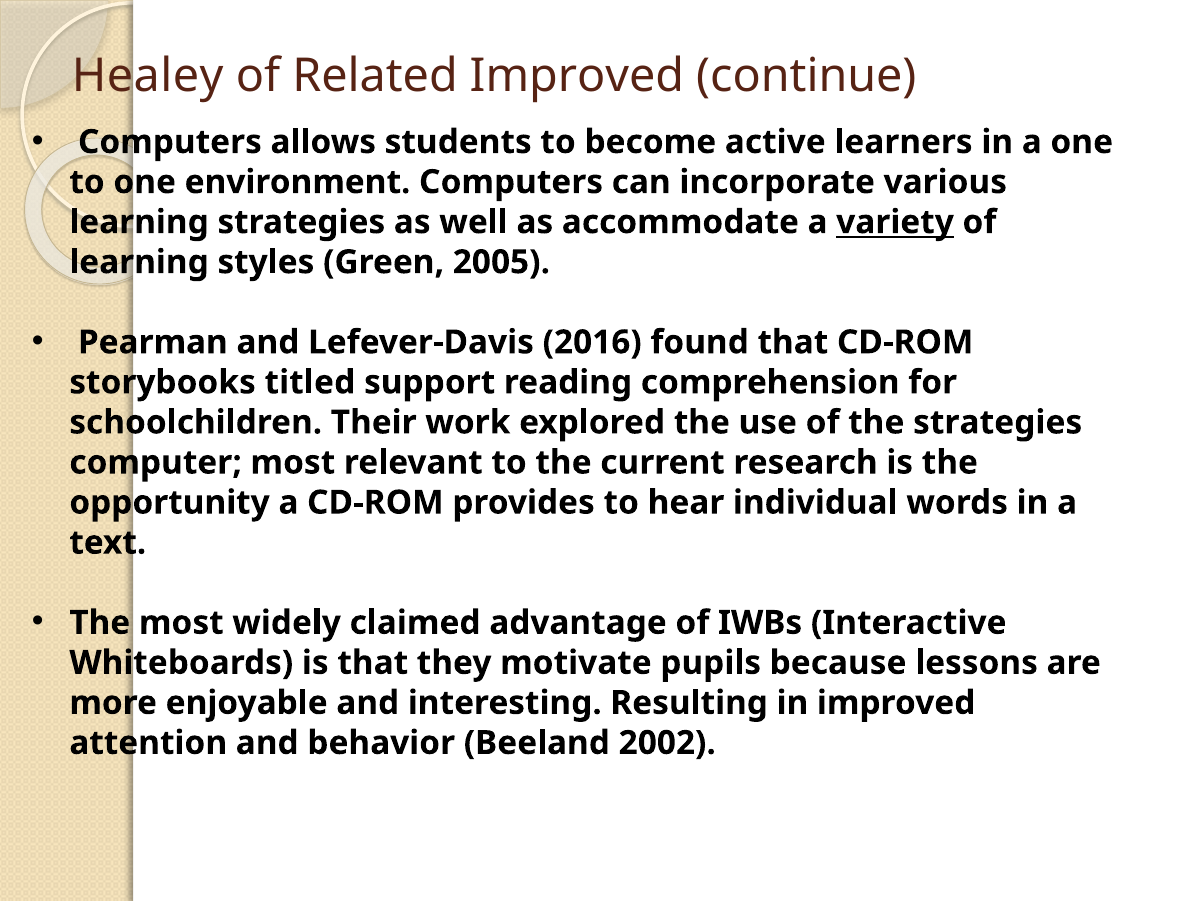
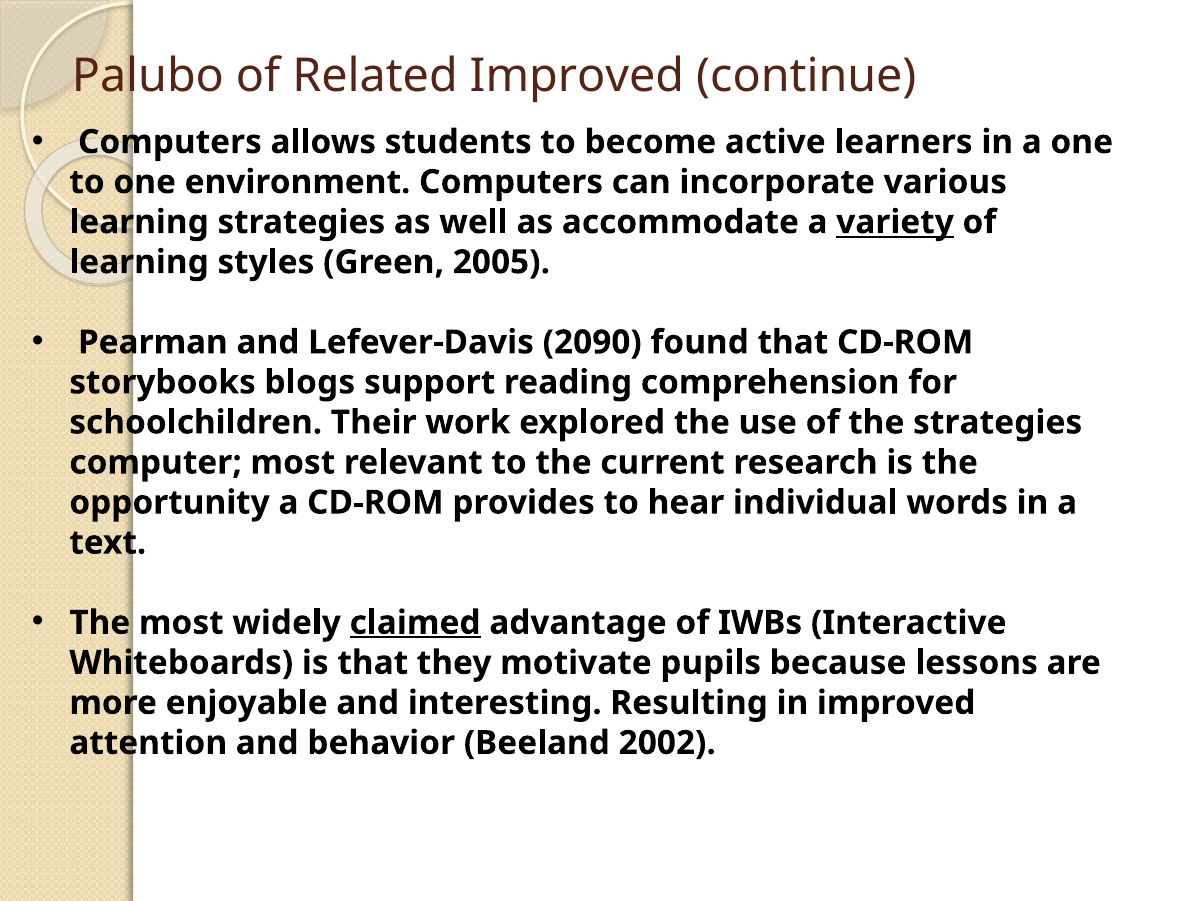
Healey: Healey -> Palubo (148, 76)
2016: 2016 -> 2090 (592, 342)
titled: titled -> blogs (310, 382)
claimed underline: none -> present (415, 623)
